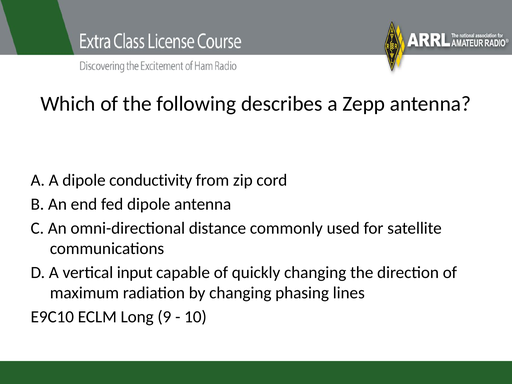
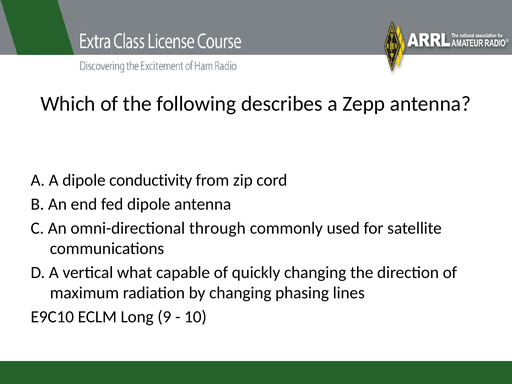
distance: distance -> through (217, 228)
input: input -> what (135, 272)
